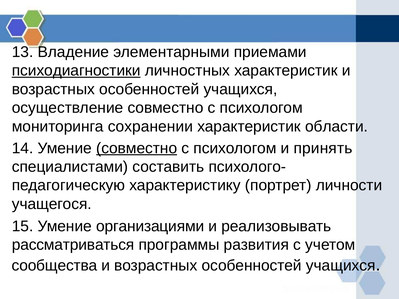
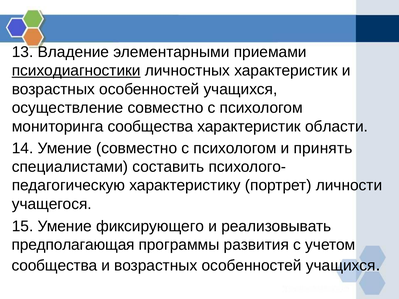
мониторинга сохранении: сохранении -> сообщества (150, 127)
совместно underline: present -> none (137, 148)
организациями: организациями -> фиксирующего (150, 226)
рассматриваться: рассматриваться -> предполагающая (73, 245)
